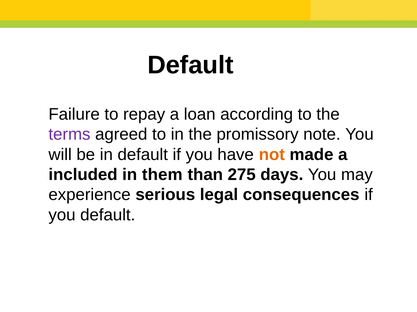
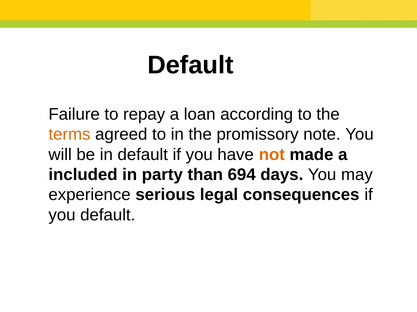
terms colour: purple -> orange (69, 135)
them: them -> party (162, 175)
275: 275 -> 694 (242, 175)
